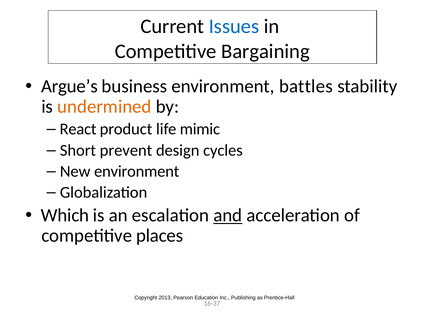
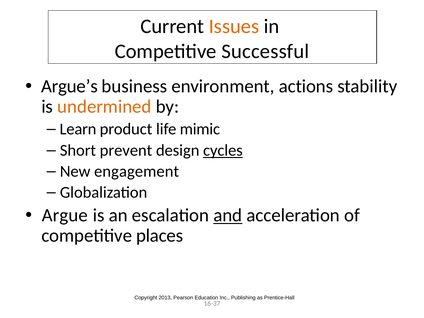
Issues colour: blue -> orange (234, 27)
Bargaining: Bargaining -> Successful (265, 51)
battles: battles -> actions (306, 86)
React: React -> Learn (78, 129)
cycles underline: none -> present (223, 150)
New environment: environment -> engagement (137, 171)
Which: Which -> Argue (65, 215)
